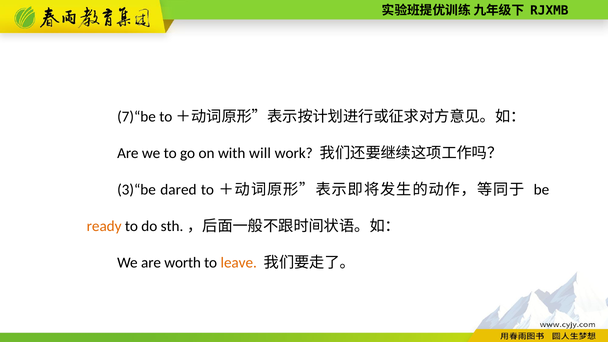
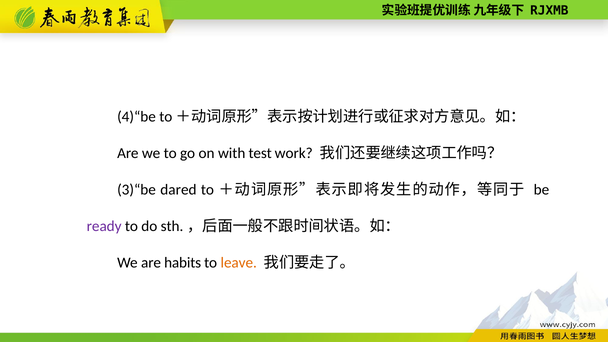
7)“be: 7)“be -> 4)“be (137, 117)
will: will -> test (260, 153)
ready colour: orange -> purple (104, 226)
worth: worth -> habits (183, 263)
